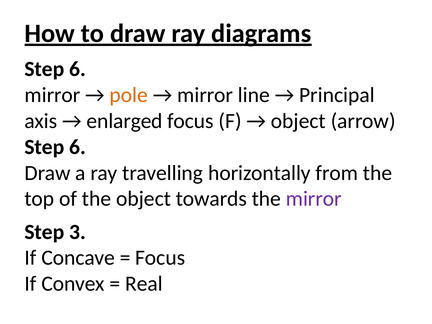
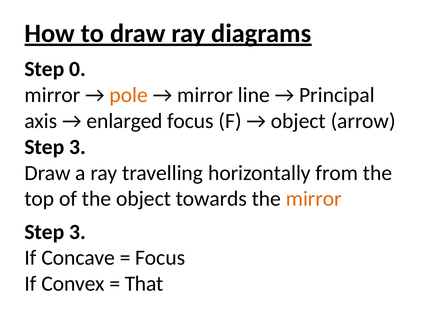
6: 6 -> 0 (78, 69)
6: 6 -> 3 (78, 147)
mirror colour: purple -> orange (314, 199)
Real: Real -> That (144, 284)
